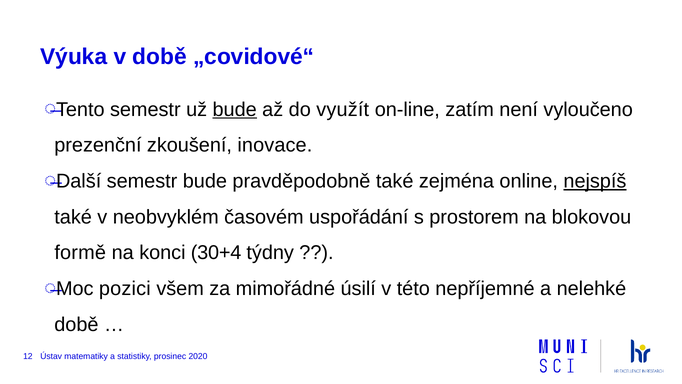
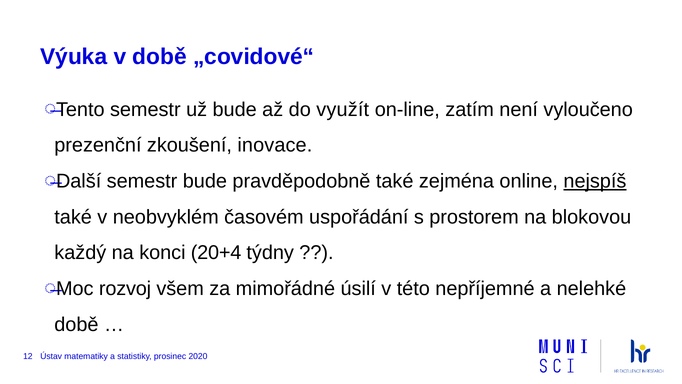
bude underline: present -> none (235, 109)
formě: formě -> každý (80, 253)
30+4: 30+4 -> 20+4 (216, 253)
pozici: pozici -> rozvoj (125, 288)
